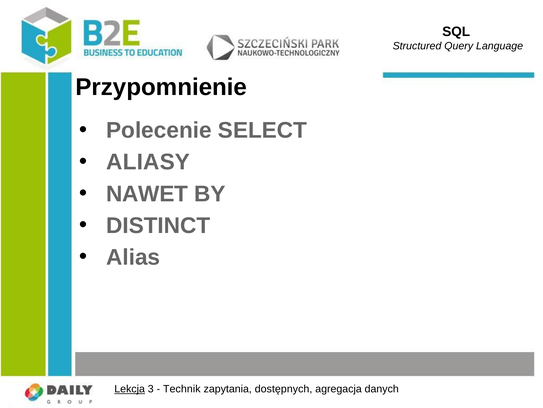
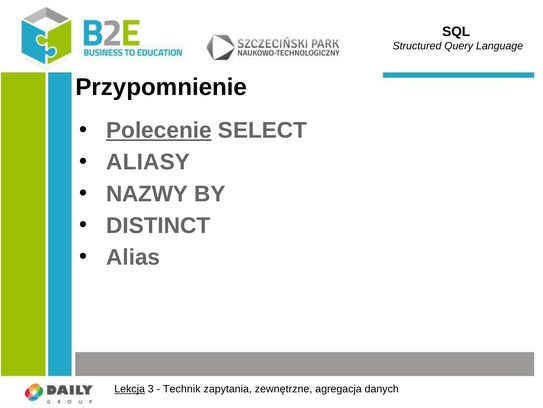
Polecenie underline: none -> present (159, 130)
NAWET: NAWET -> NAZWY (147, 194)
dostępnych: dostępnych -> zewnętrzne (284, 388)
